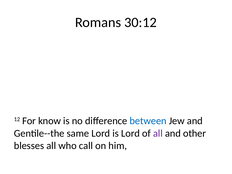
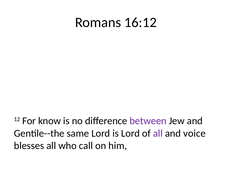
30:12: 30:12 -> 16:12 (140, 22)
between colour: blue -> purple (148, 121)
other: other -> voice (194, 133)
